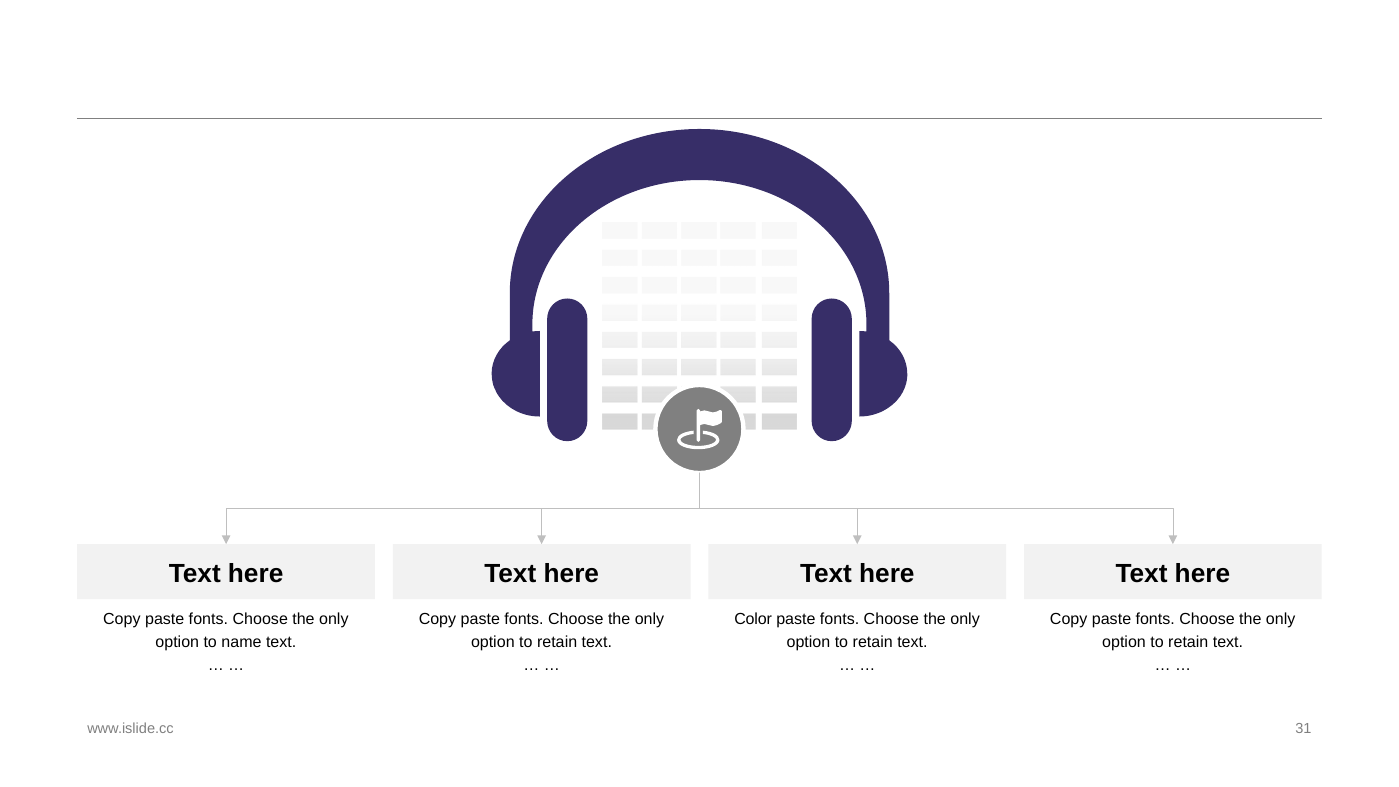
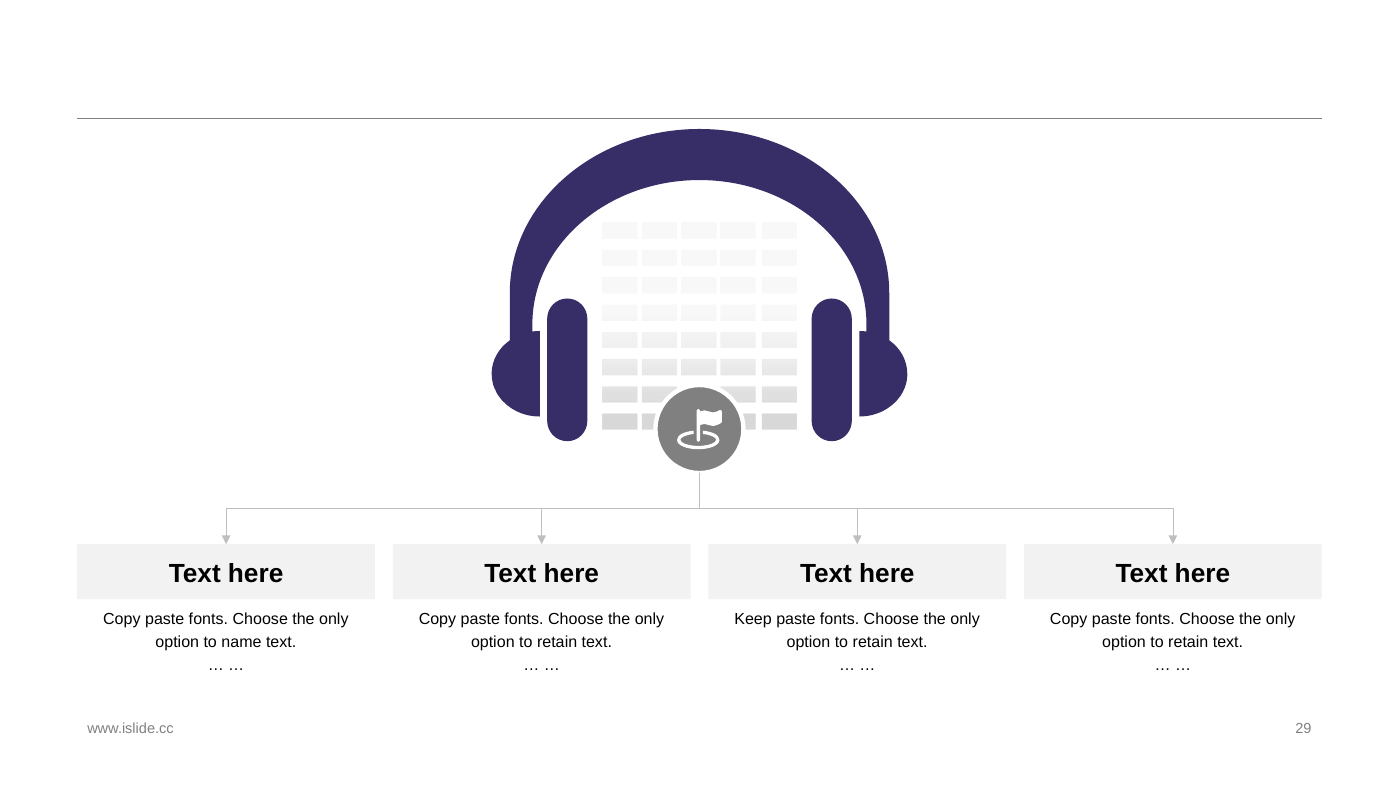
Color: Color -> Keep (753, 619)
31: 31 -> 29 (1303, 729)
